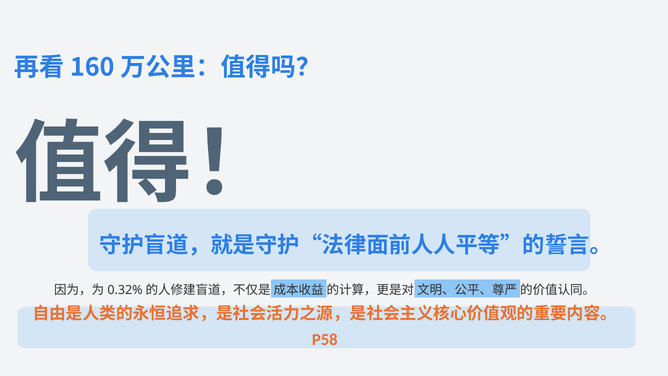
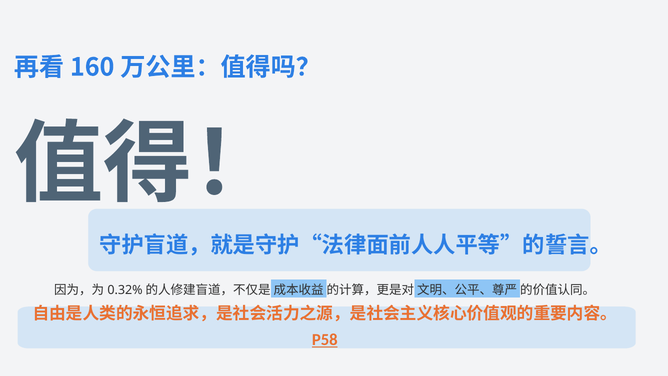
P58 underline: none -> present (325, 340)
